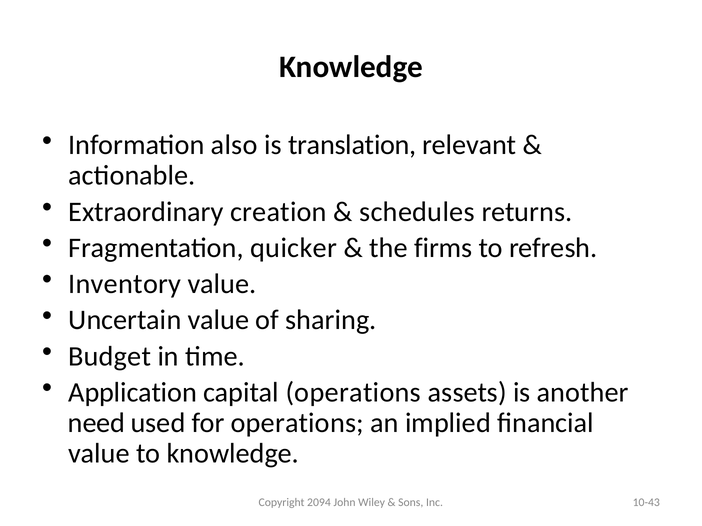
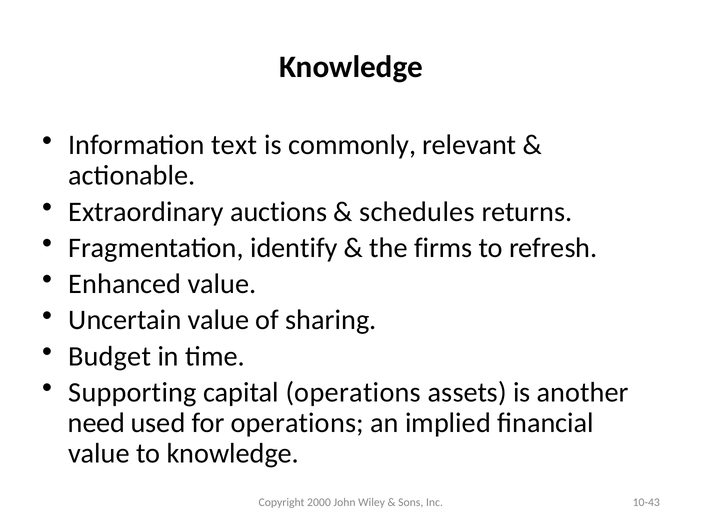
also: also -> text (234, 145)
translation: translation -> commonly (352, 145)
creation: creation -> auctions (279, 212)
quicker: quicker -> identify (294, 248)
Inventory: Inventory -> Enhanced (125, 284)
Application: Application -> Supporting (132, 393)
2094: 2094 -> 2000 (319, 503)
